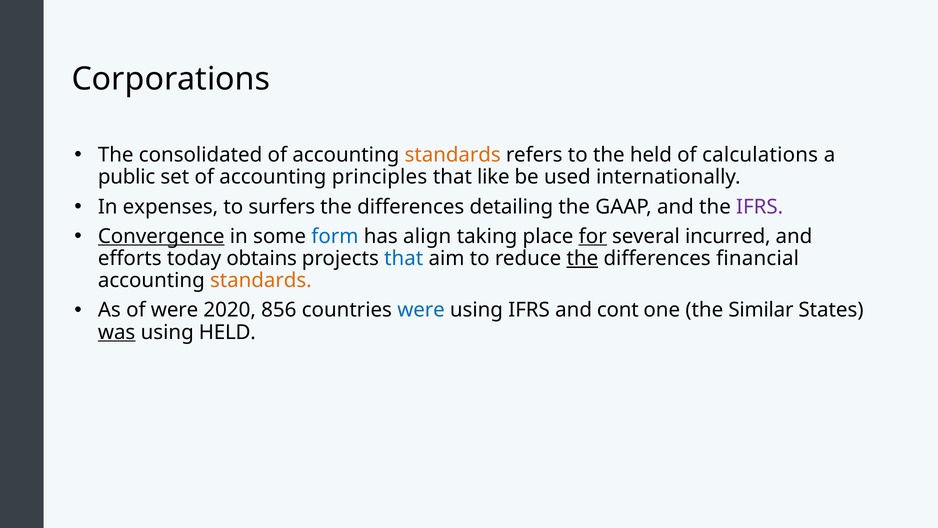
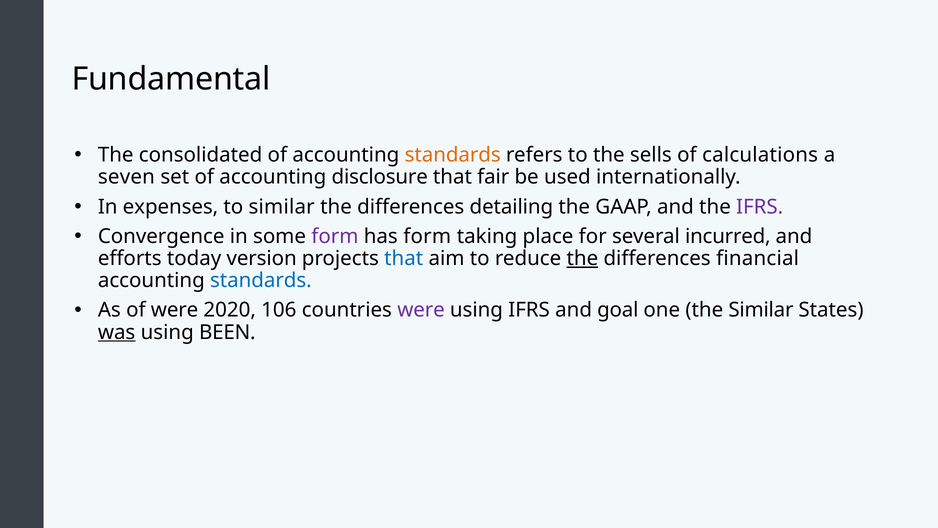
Corporations: Corporations -> Fundamental (171, 79)
the held: held -> sells (651, 155)
public: public -> seven (126, 177)
principles: principles -> disclosure (380, 177)
like: like -> fair (493, 177)
to surfers: surfers -> similar (282, 207)
Convergence underline: present -> none (161, 236)
form colour: blue -> purple (335, 236)
has align: align -> form (427, 236)
for underline: present -> none (593, 236)
obtains: obtains -> version (262, 258)
standards colour: orange -> blue (261, 280)
856: 856 -> 106 (279, 310)
were colour: blue -> purple (421, 310)
cont: cont -> goal (618, 310)
using HELD: HELD -> BEEN (227, 332)
